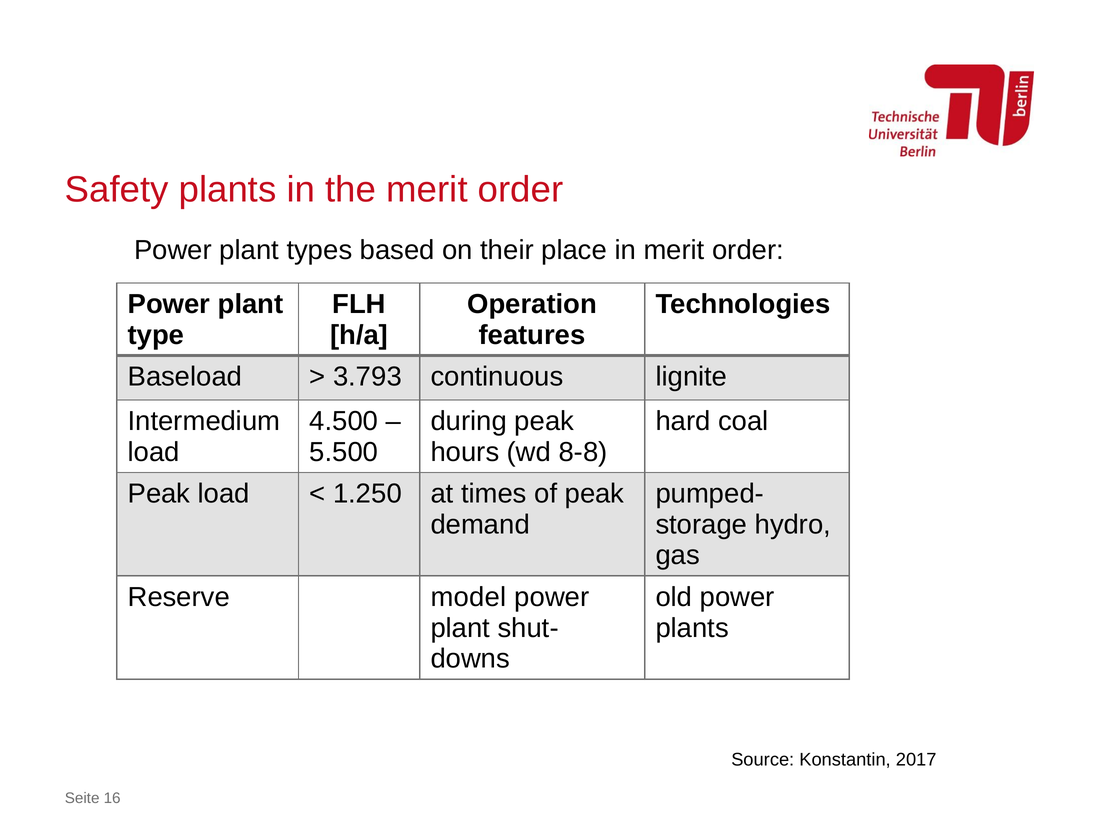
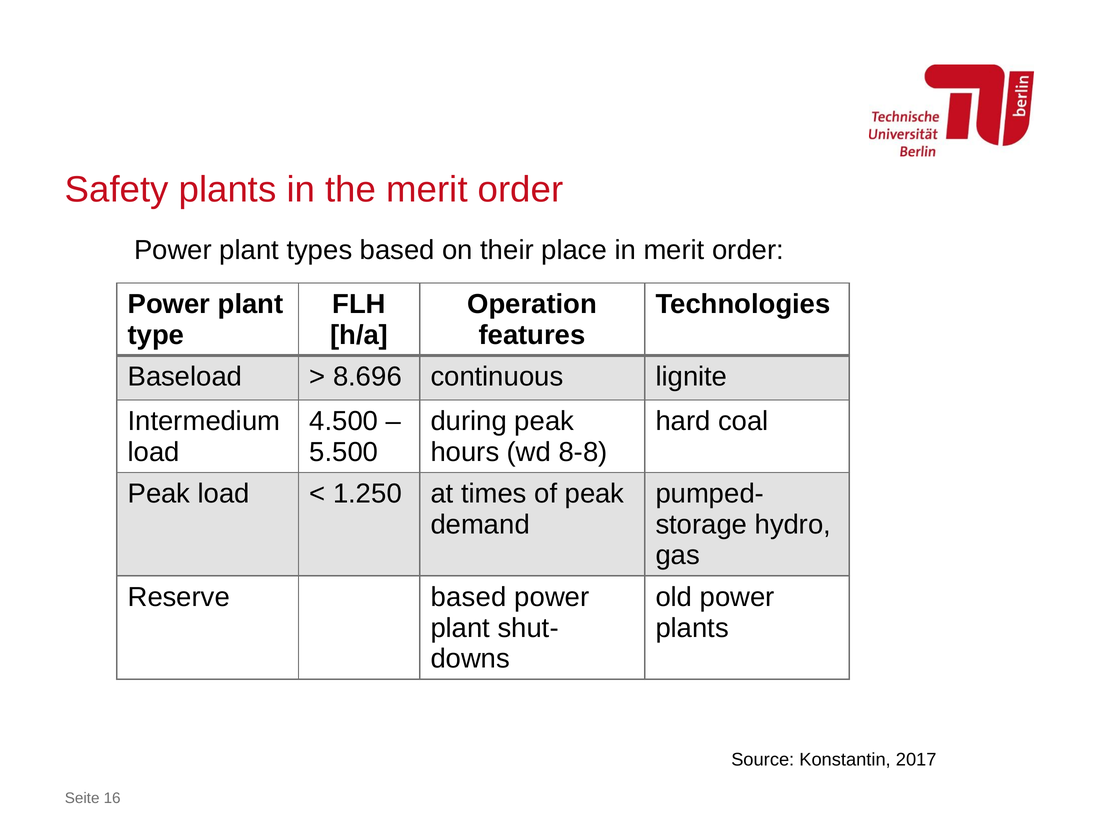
3.793: 3.793 -> 8.696 (367, 377)
Reserve model: model -> based (469, 597)
